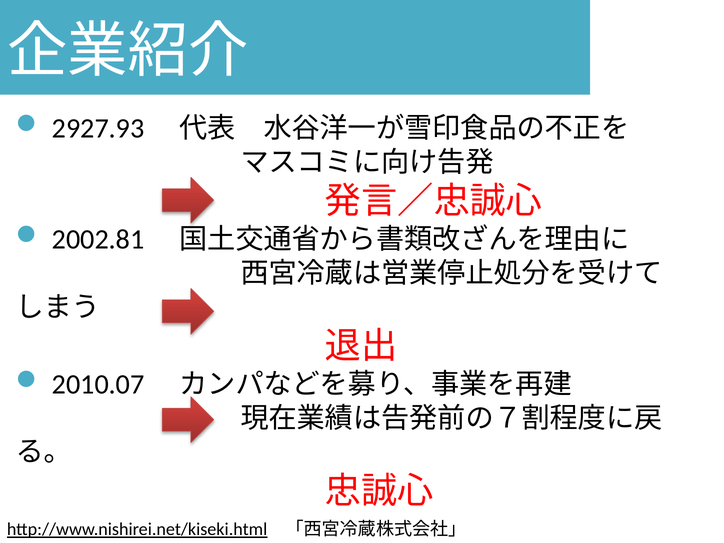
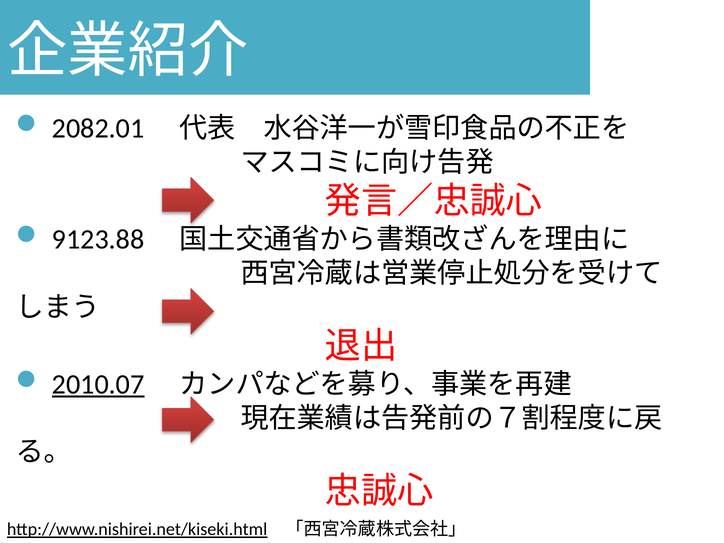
2927.93: 2927.93 -> 2082.01 (98, 129)
2002.81: 2002.81 -> 9123.88 (98, 240)
2010.07 underline: none -> present (98, 384)
